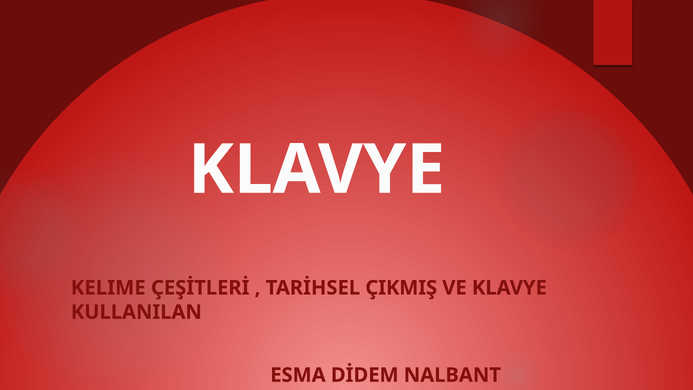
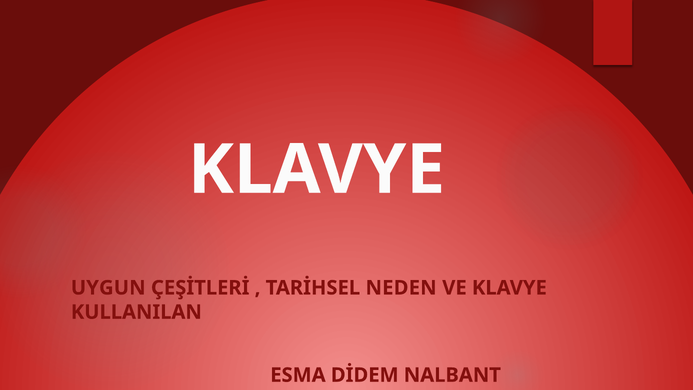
KELIME: KELIME -> UYGUN (108, 288)
ÇIKMIŞ: ÇIKMIŞ -> NEDEN (401, 288)
